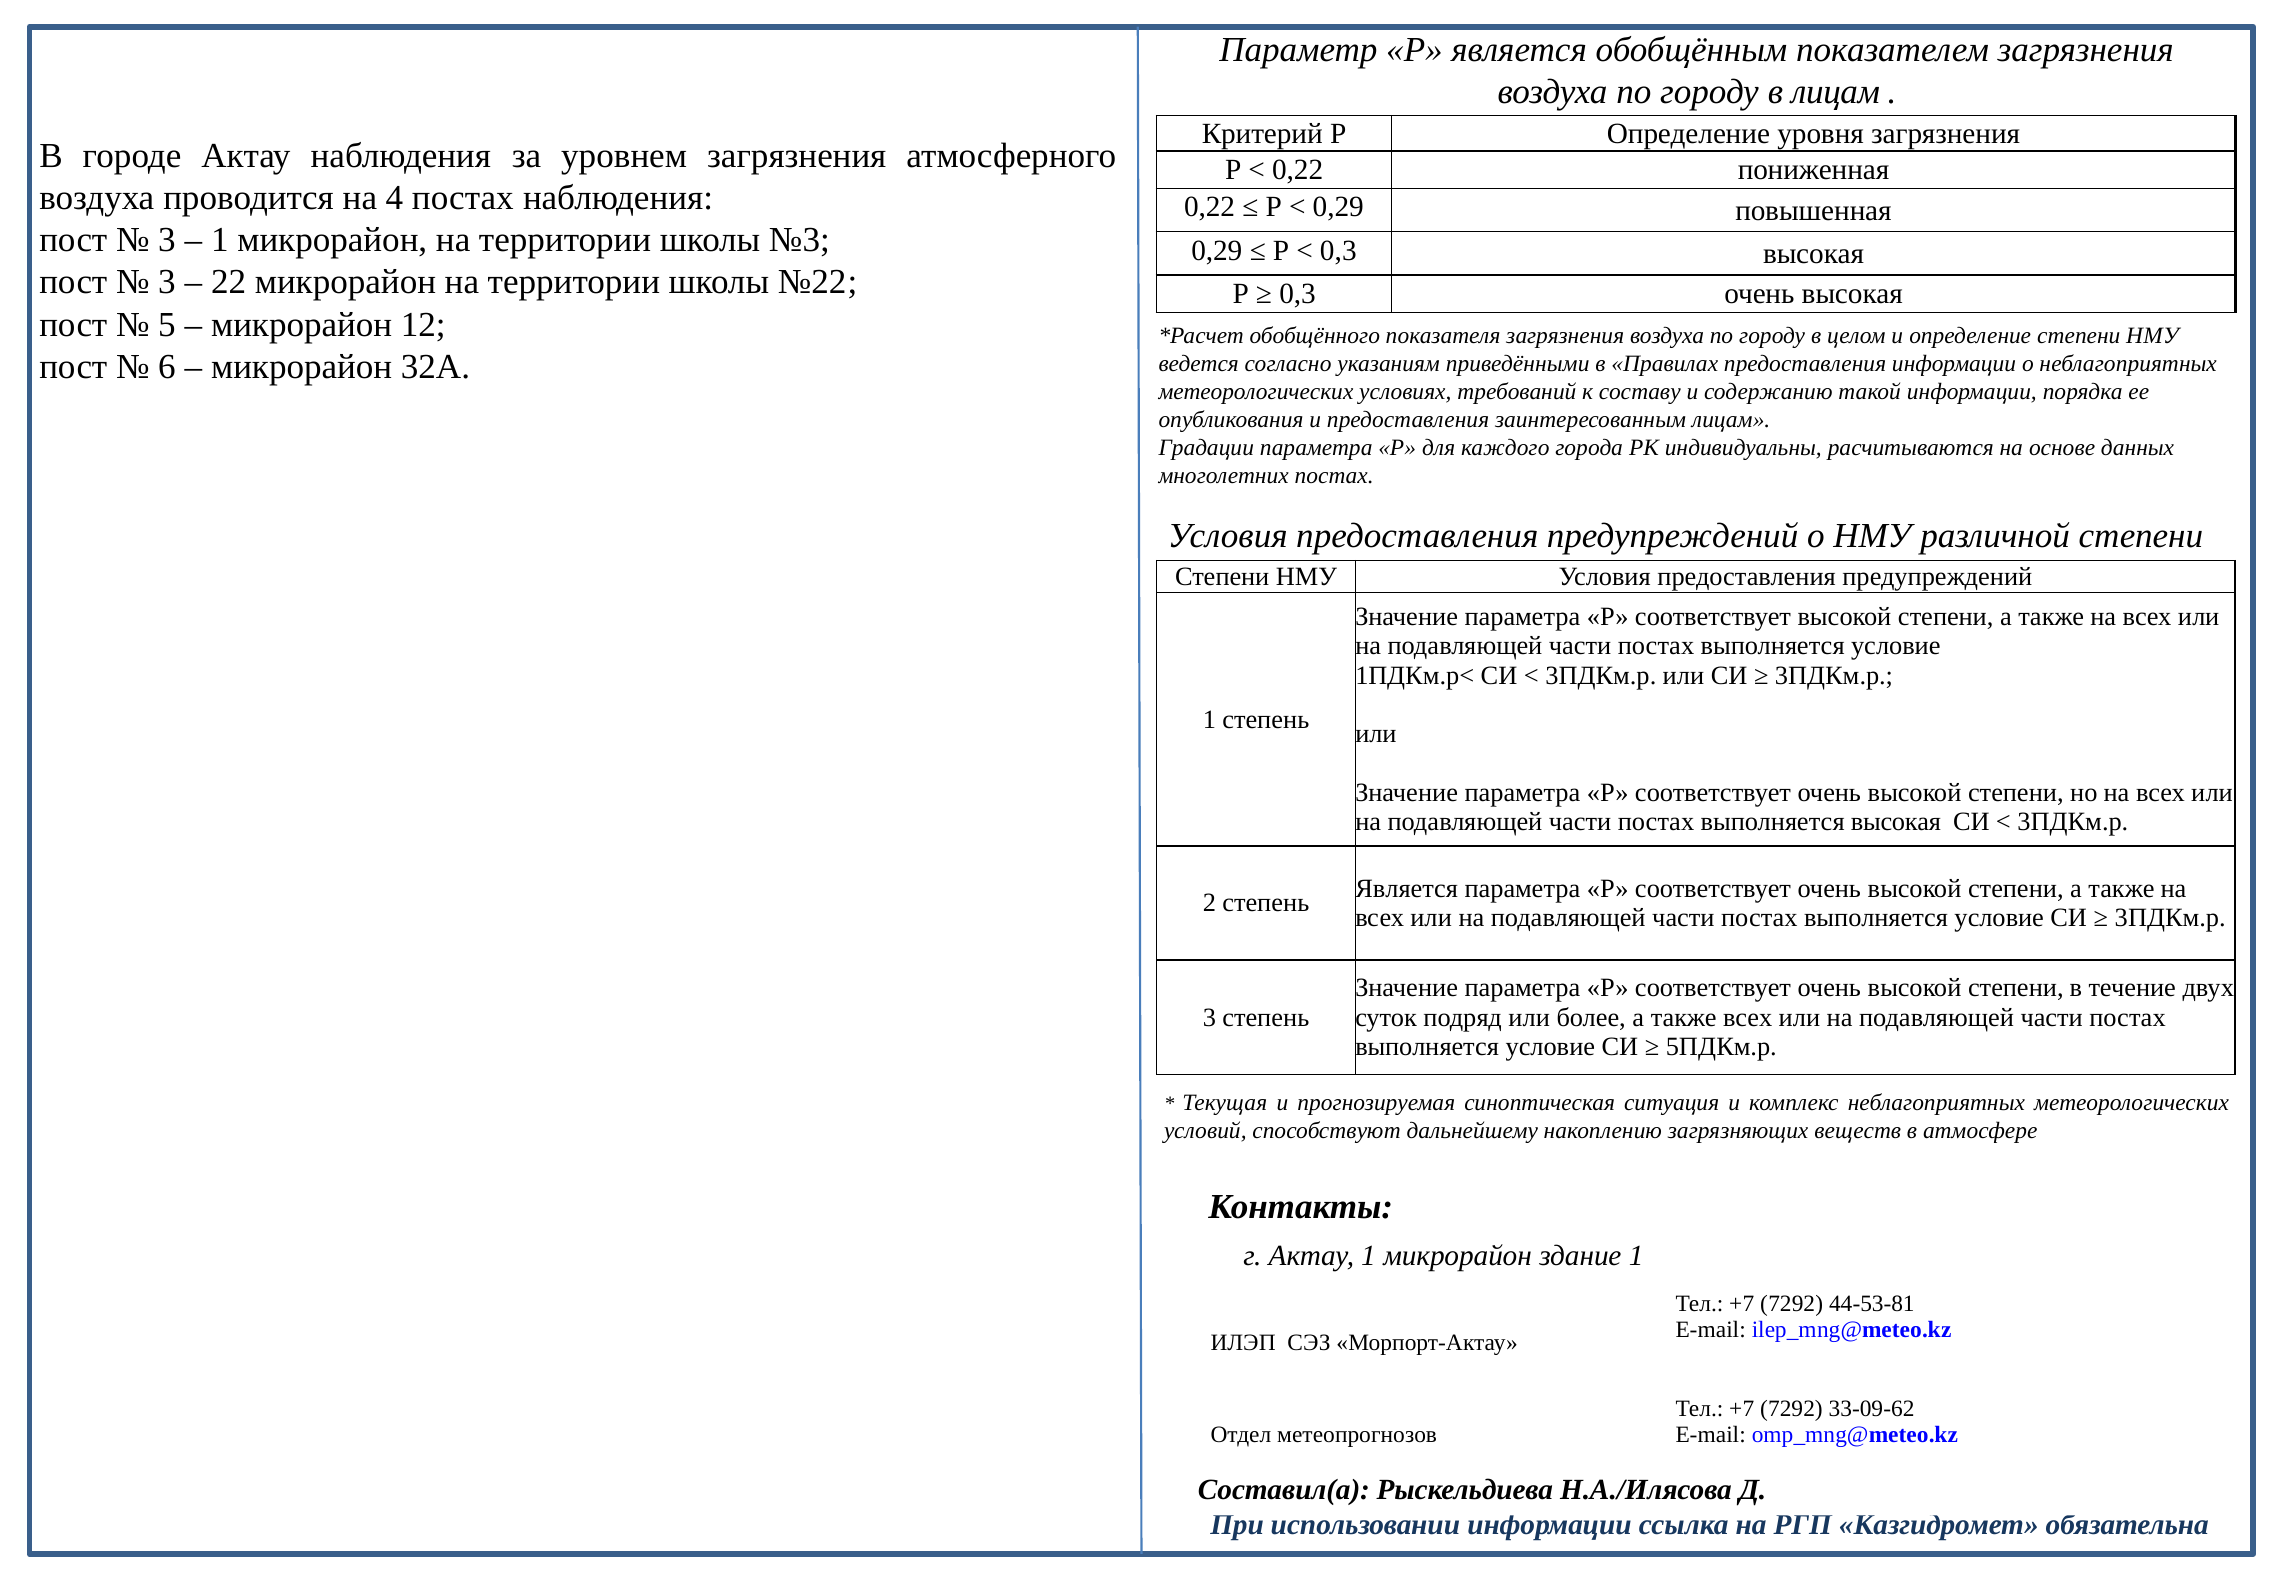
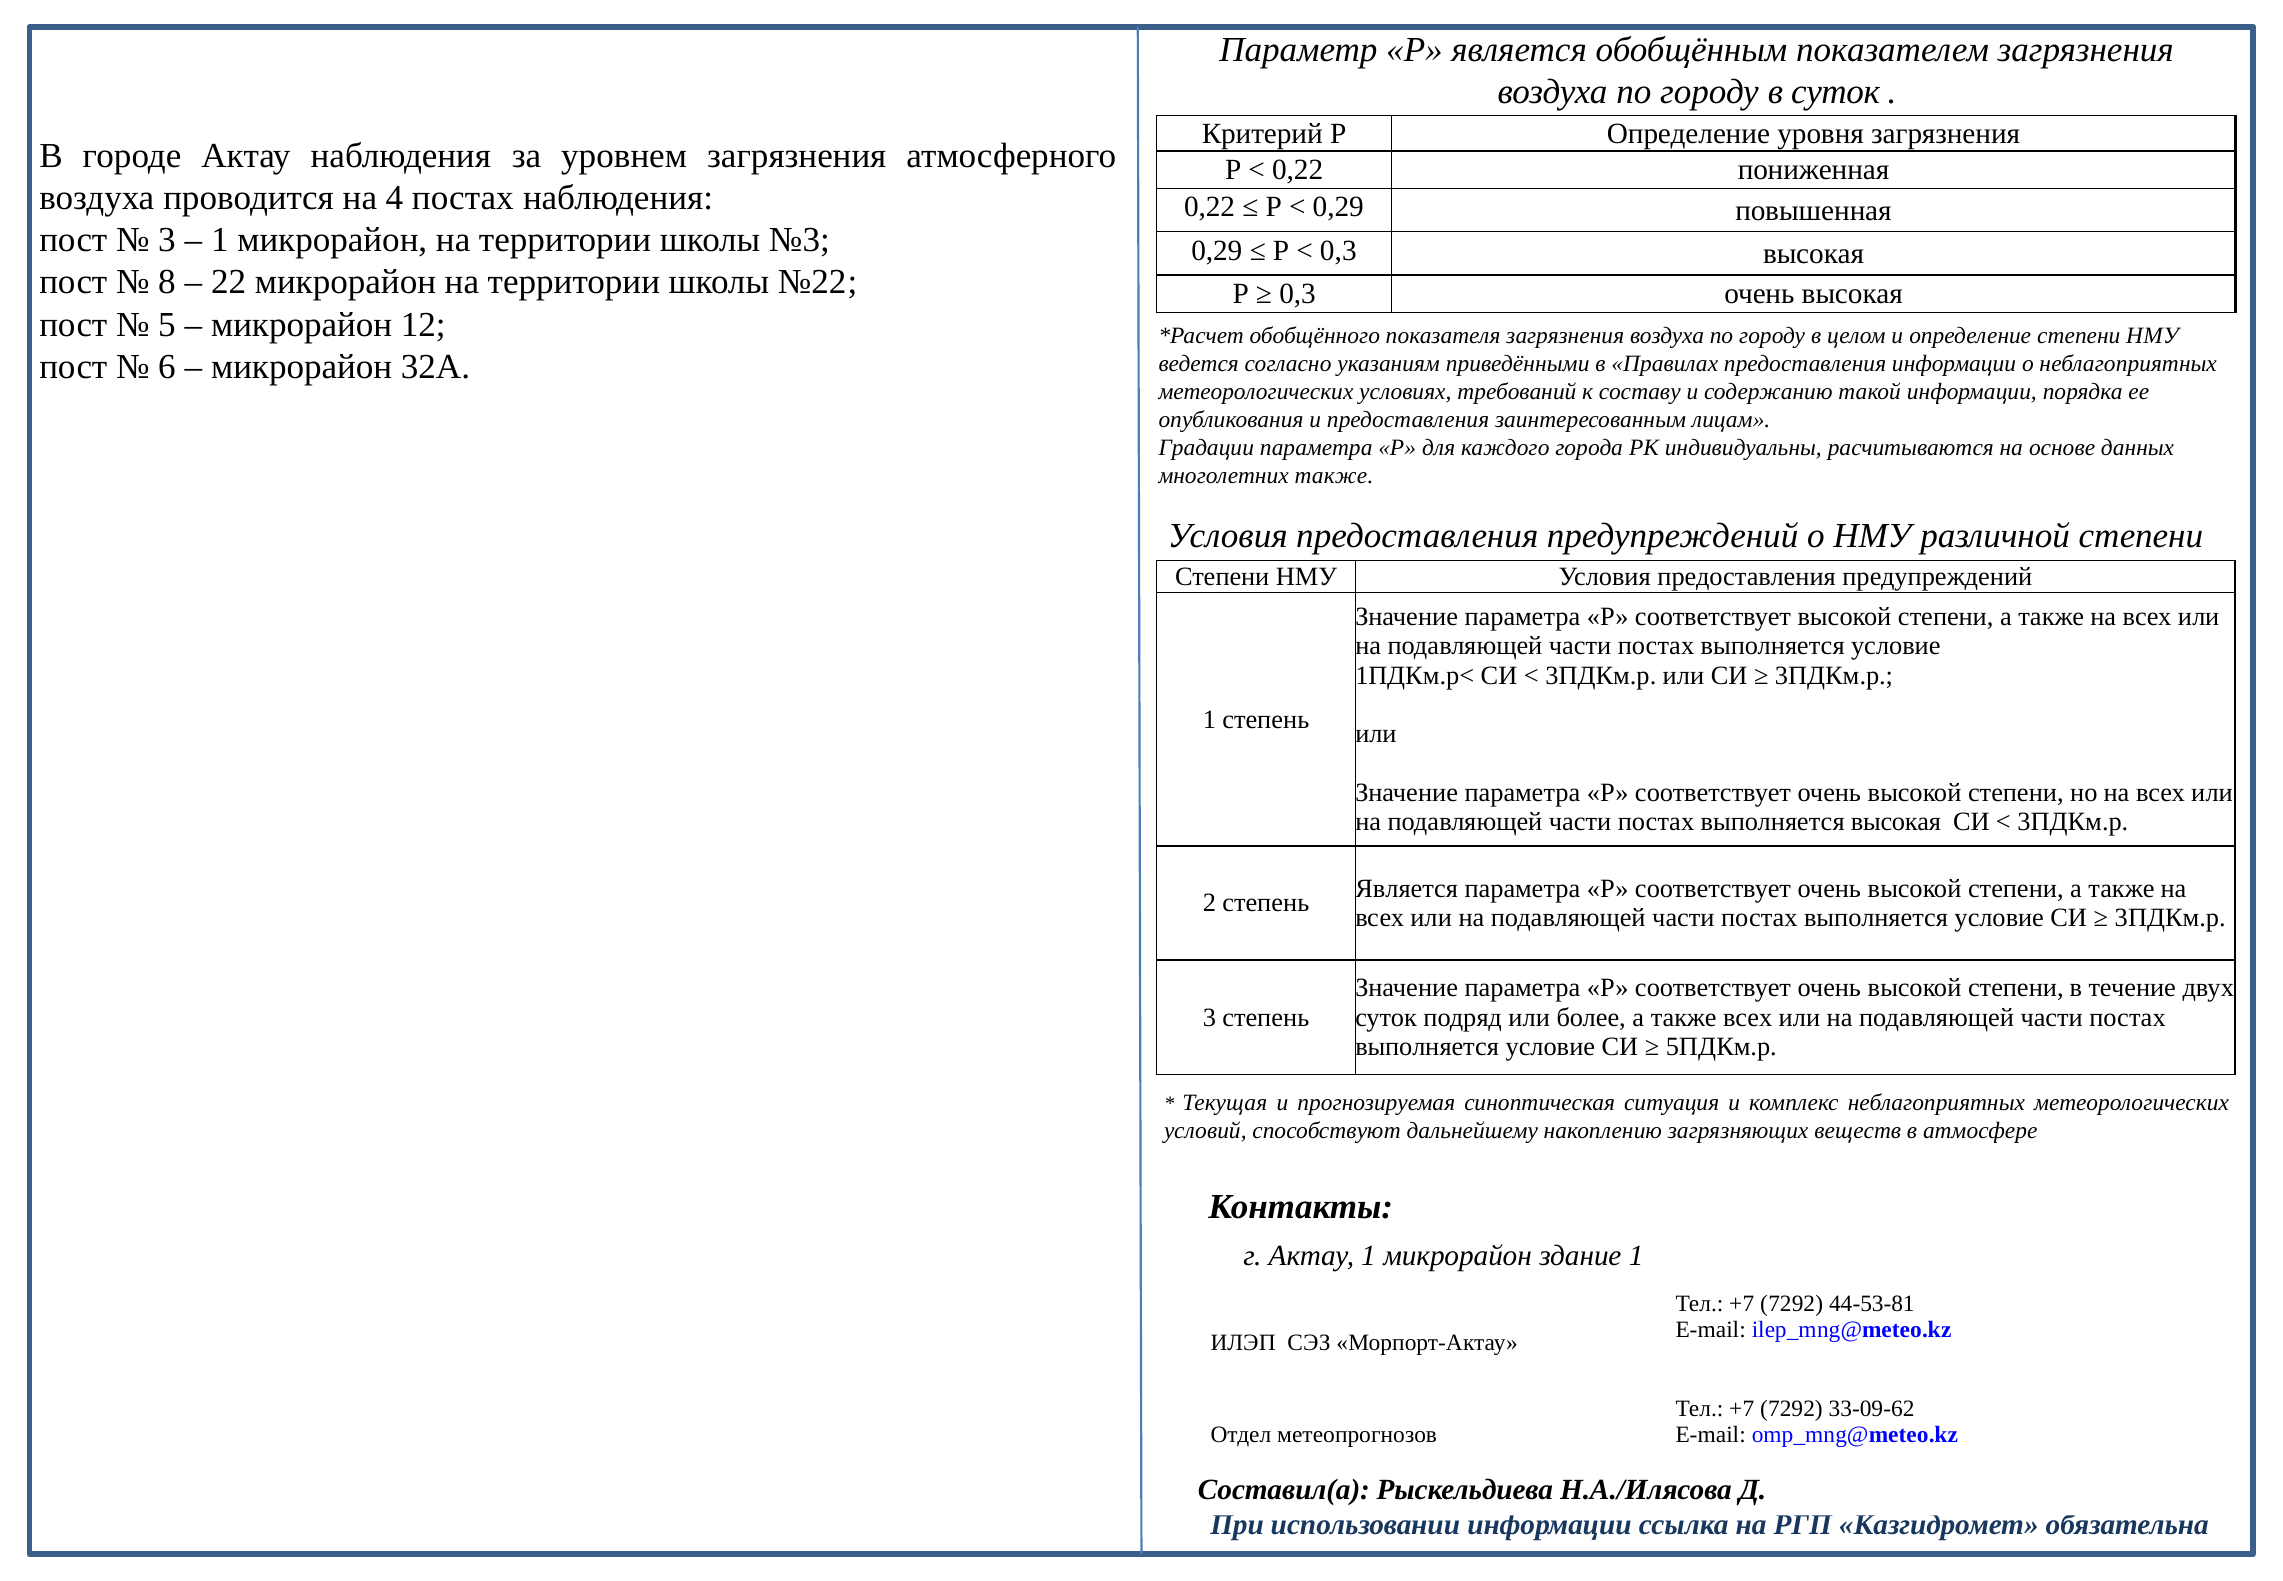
в лицам: лицам -> суток (1836, 92)
3: 3 -> 8 (167, 282)
многолетних постах: постах -> также (1334, 476)
